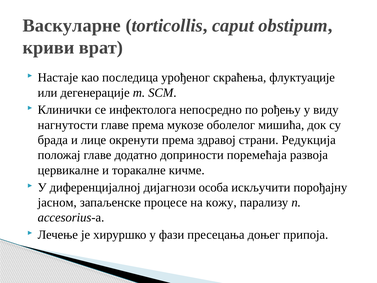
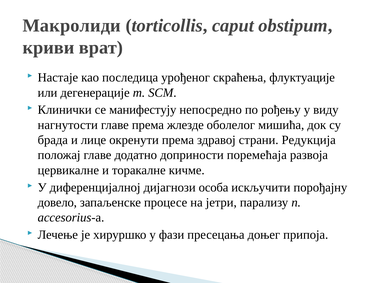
Васкуларне: Васкуларне -> Макролиди (72, 25)
инфектолога: инфектолога -> манифестују (143, 110)
мукозе: мукозе -> жлезде (185, 125)
јасном: јасном -> довело (57, 202)
кожу: кожу -> јетри (221, 202)
